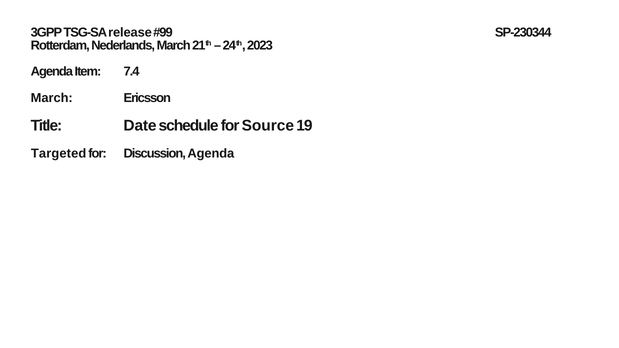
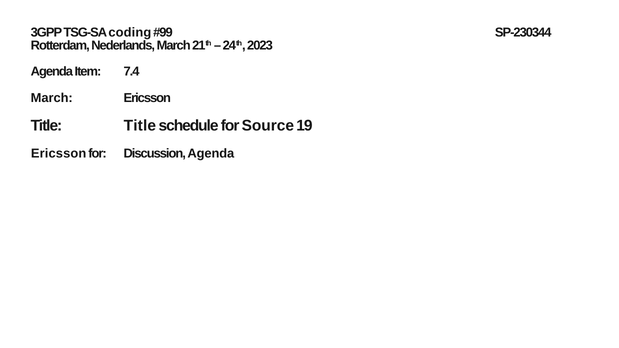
release: release -> coding (130, 32)
Title Date: Date -> Title (140, 126)
Targeted: Targeted -> Ericsson (59, 153)
